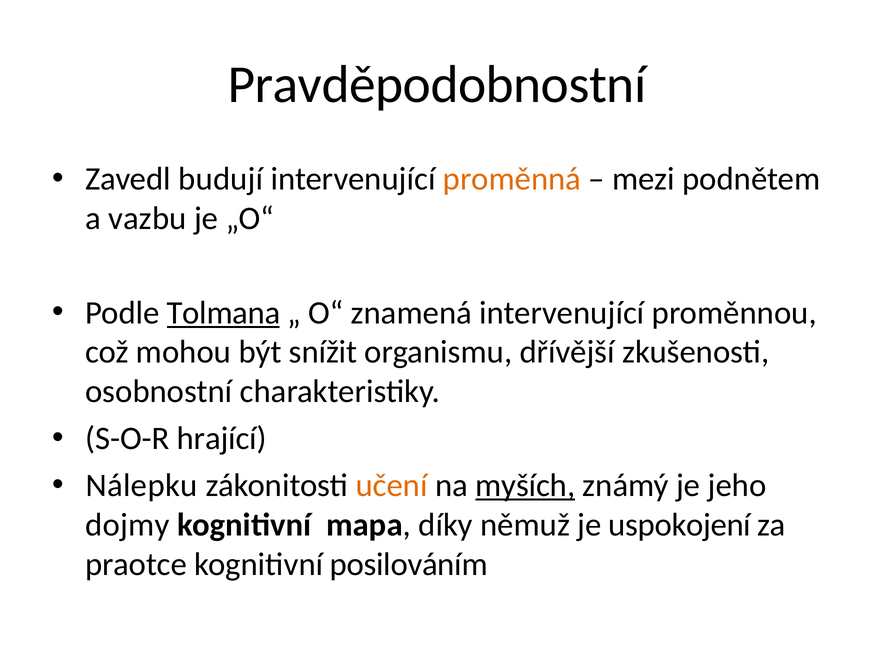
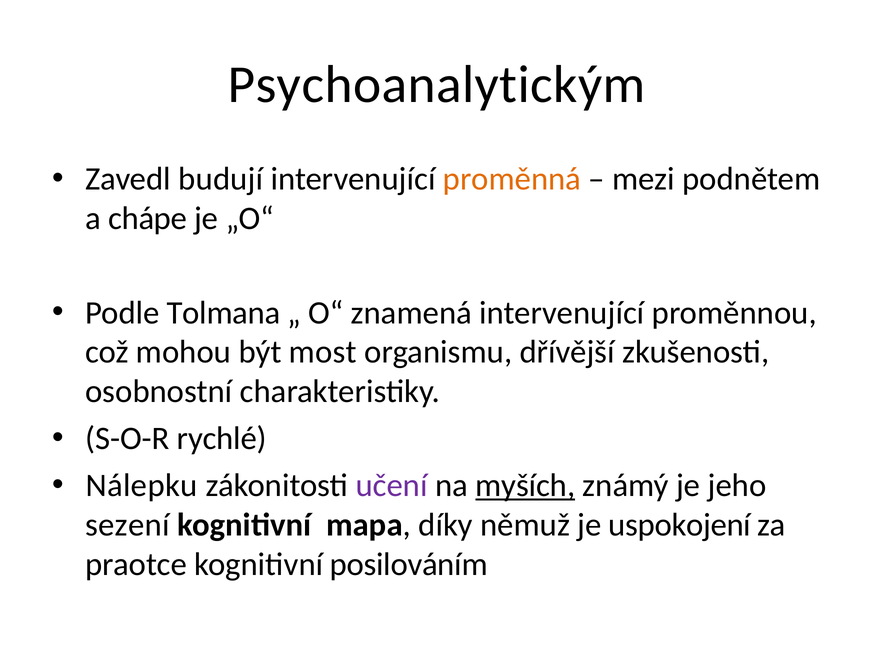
Pravděpodobnostní: Pravděpodobnostní -> Psychoanalytickým (437, 85)
vazbu: vazbu -> chápe (148, 219)
Tolmana underline: present -> none (224, 313)
snížit: snížit -> most (323, 352)
hrající: hrající -> rychlé (222, 439)
učení colour: orange -> purple (392, 486)
dojmy: dojmy -> sezení (127, 525)
